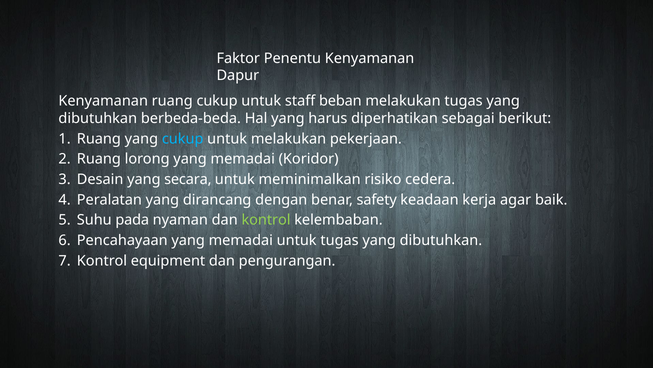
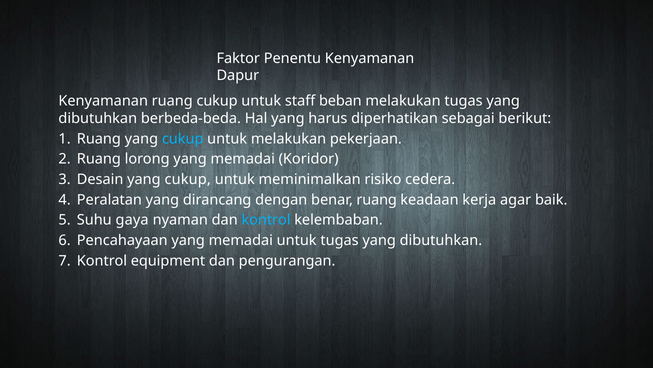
Desain yang secara: secara -> cukup (188, 179)
benar safety: safety -> ruang (377, 199)
pada: pada -> gaya (132, 220)
kontrol colour: light green -> light blue (266, 220)
